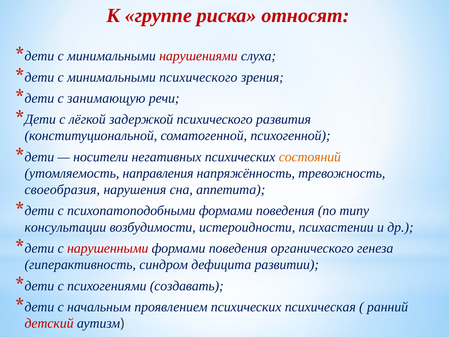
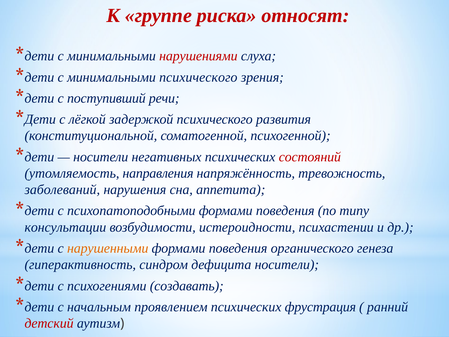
занимающую: занимающую -> поступивший (106, 98)
состояний colour: orange -> red (310, 157)
своеобразия: своеобразия -> заболеваний (62, 190)
нарушенными colour: red -> orange (108, 248)
дефицита развитии: развитии -> носители (287, 265)
психическая: психическая -> фрустрация (320, 307)
